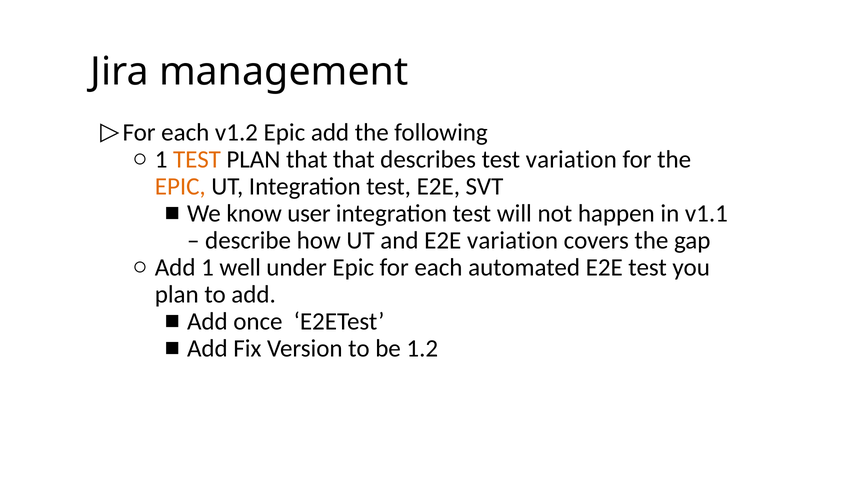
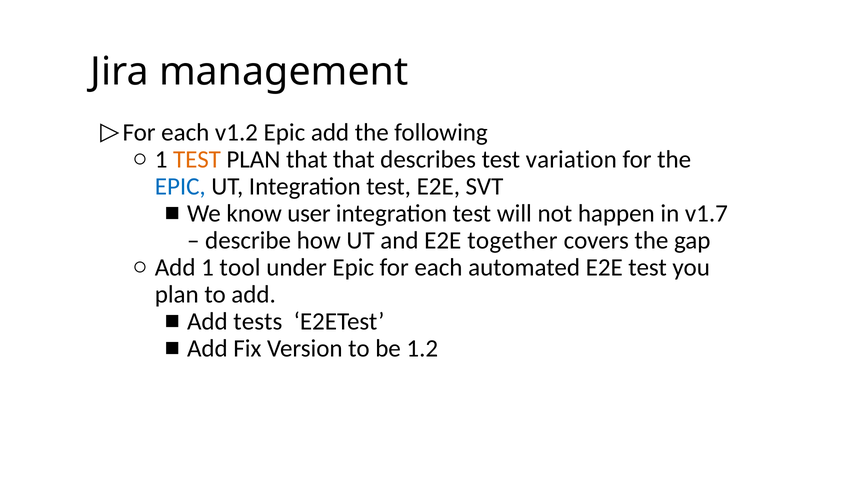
EPIC colour: orange -> blue (180, 187)
v1.1: v1.1 -> v1.7 (706, 214)
E2E variation: variation -> together (512, 241)
well: well -> tool (240, 268)
once: once -> tests (258, 322)
